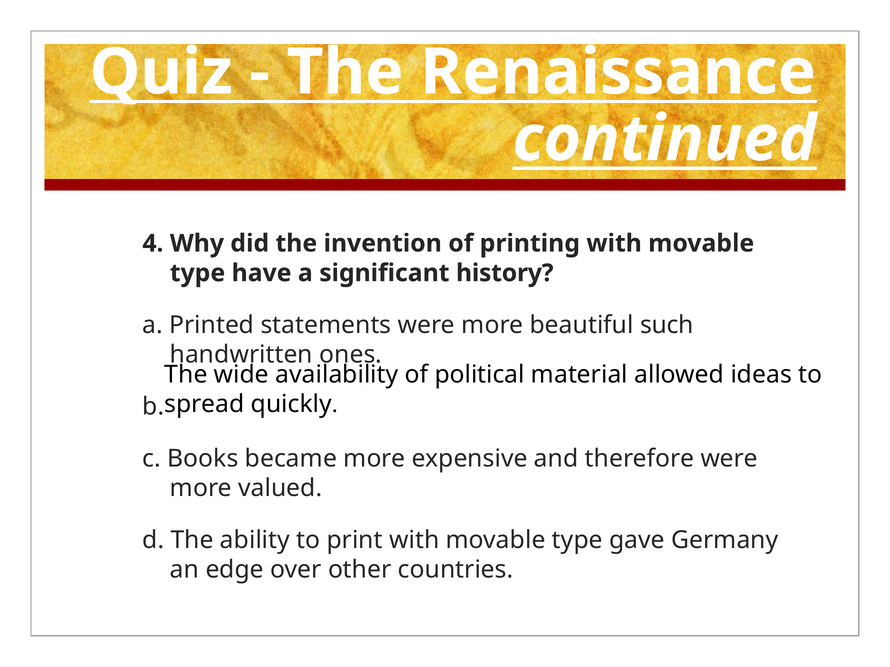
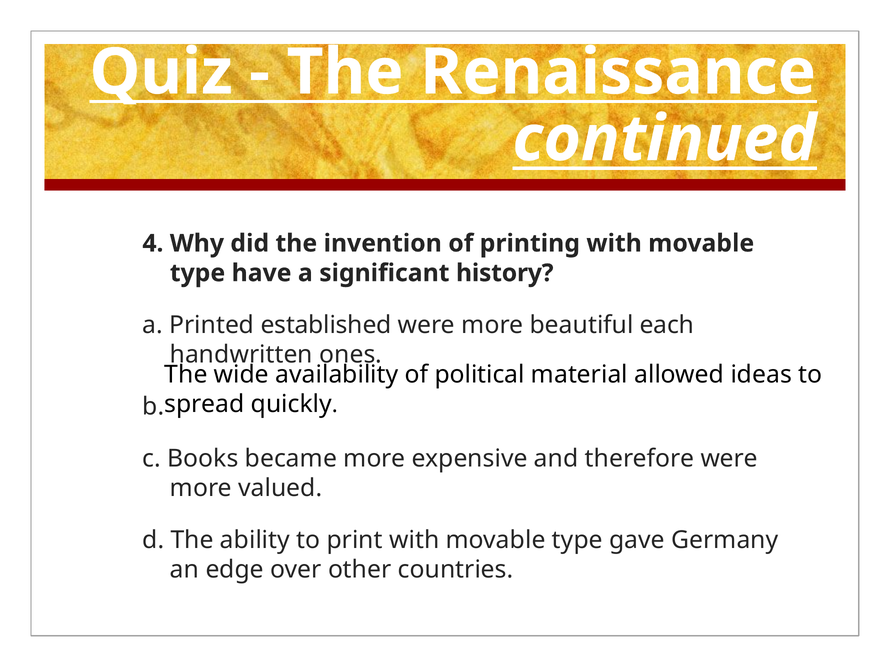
statements: statements -> established (326, 325)
such: such -> each (667, 325)
